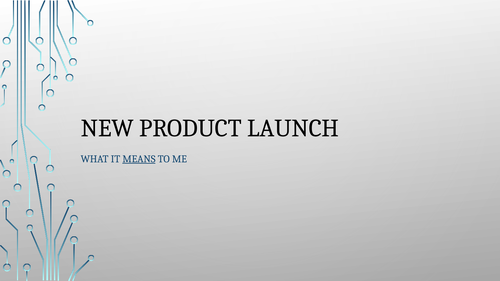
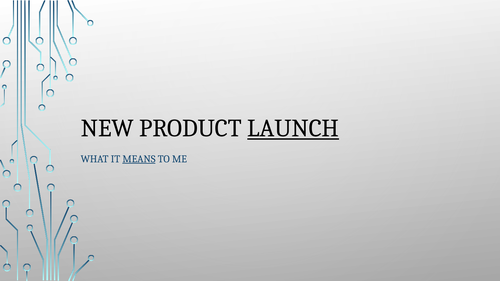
LAUNCH underline: none -> present (293, 128)
